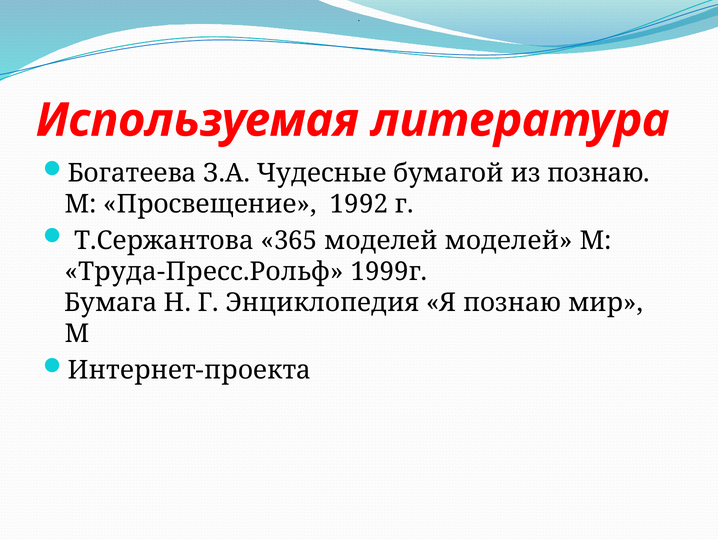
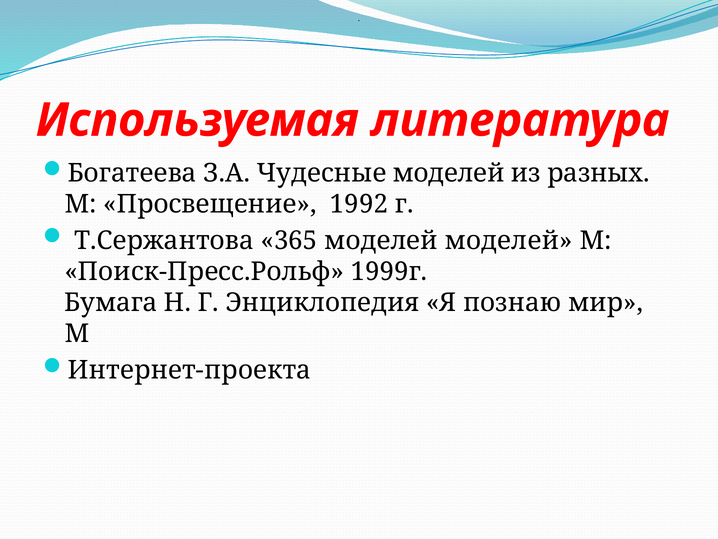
Чудесные бумагой: бумагой -> моделей (449, 173)
из познаю: познаю -> разных (598, 173)
Труда-Пресс.Рольф: Труда-Пресс.Рольф -> Поиск-Пресс.Рольф (204, 271)
